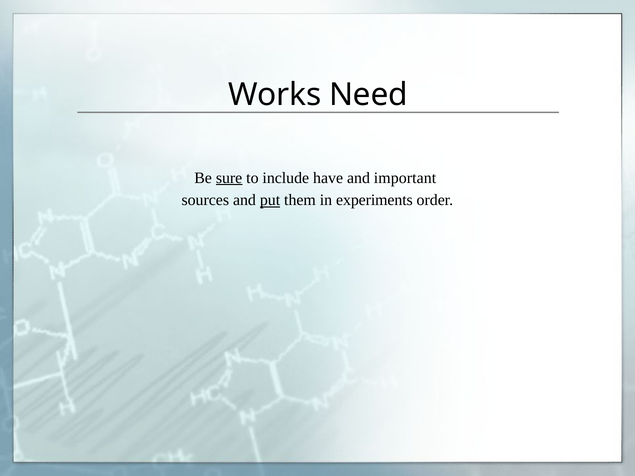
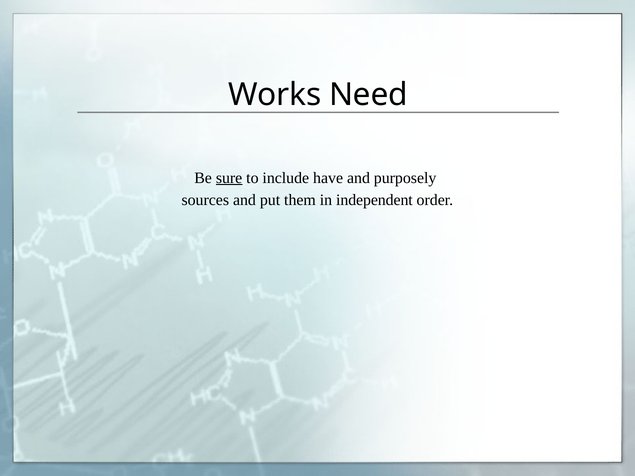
important: important -> purposely (405, 178)
put underline: present -> none (270, 200)
experiments: experiments -> independent (374, 200)
